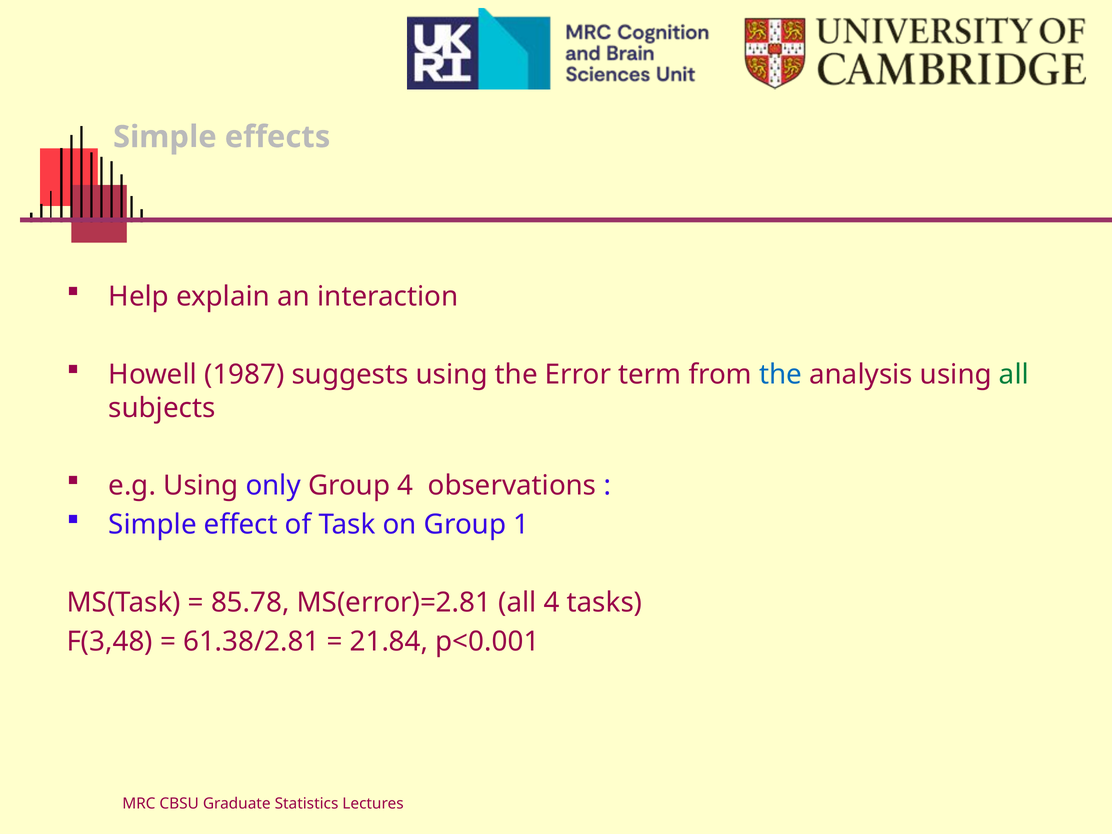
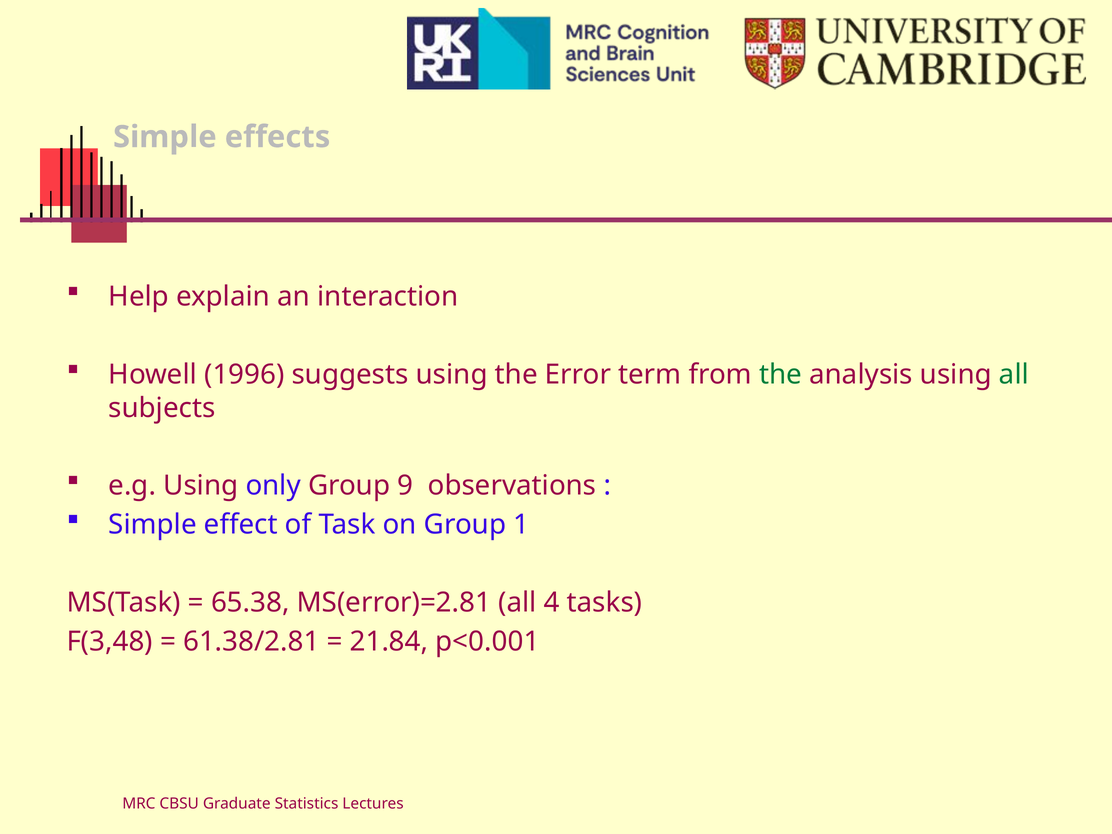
1987: 1987 -> 1996 (244, 374)
the colour: blue -> green (781, 374)
Group 4: 4 -> 9 (405, 486)
85.78: 85.78 -> 65.38 (250, 602)
